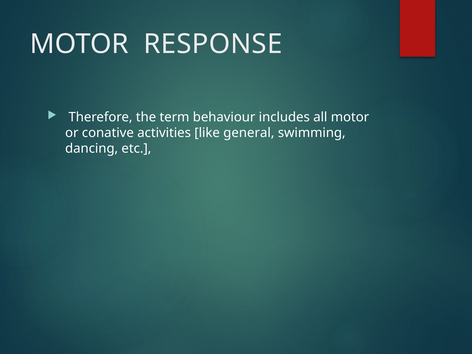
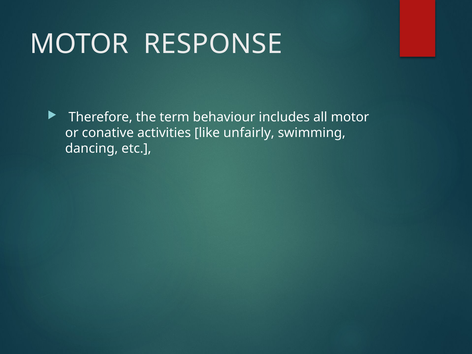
general: general -> unfairly (249, 133)
